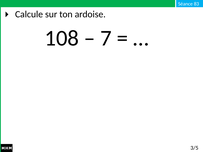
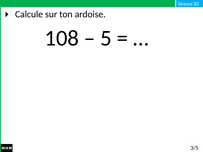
7: 7 -> 5 (106, 38)
